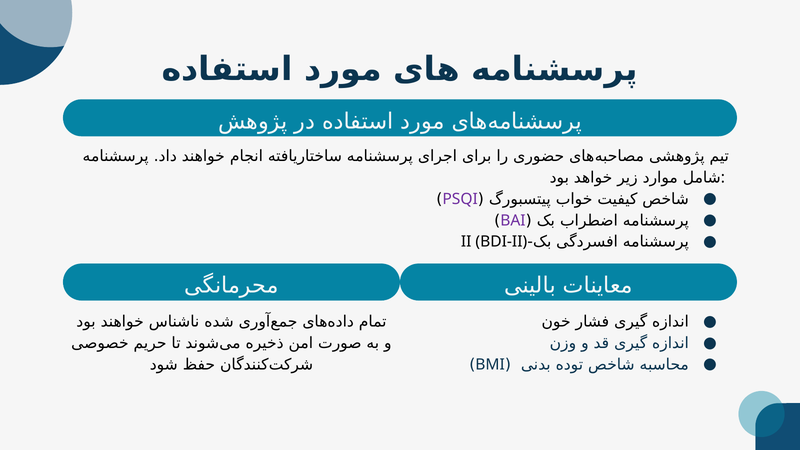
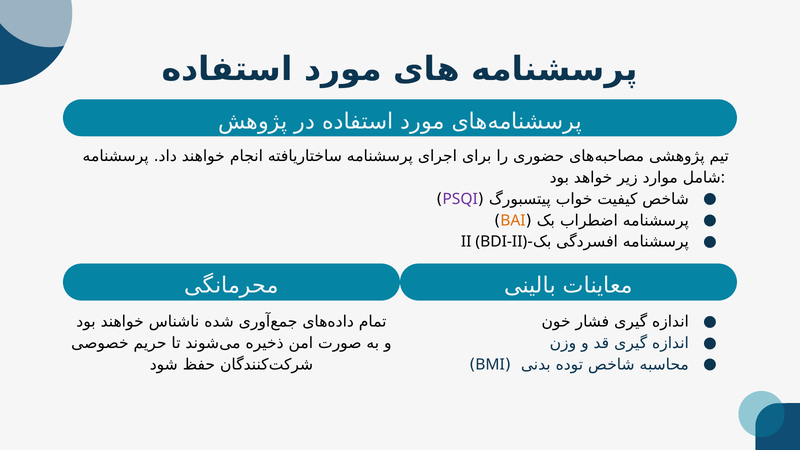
BAI colour: purple -> orange (513, 220)
